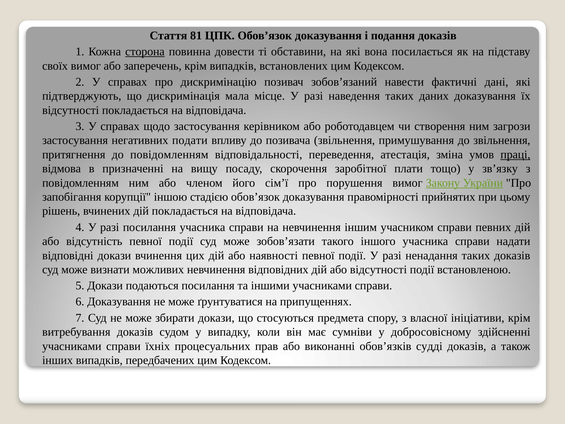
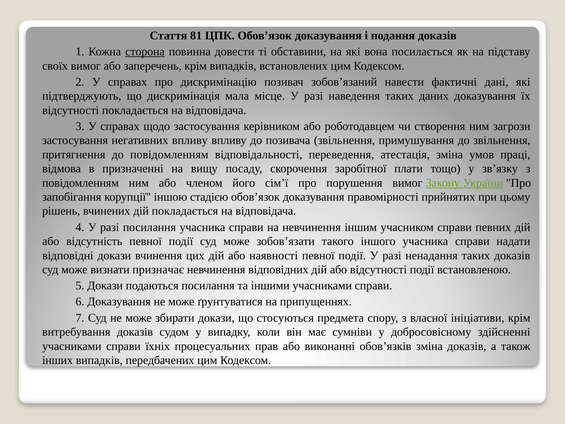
негативних подати: подати -> впливу (190, 140)
праці underline: present -> none (515, 154)
можливих: можливих -> призначає (158, 269)
обов’язків судді: судді -> зміна (429, 346)
